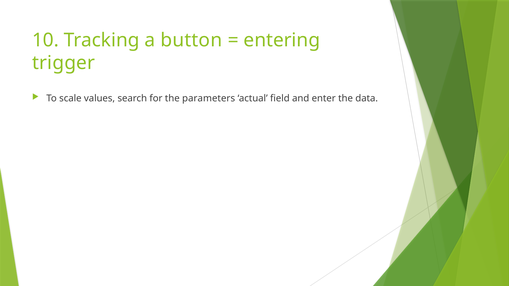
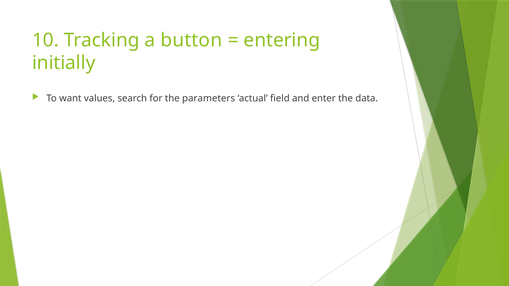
trigger: trigger -> initially (64, 63)
scale: scale -> want (70, 99)
